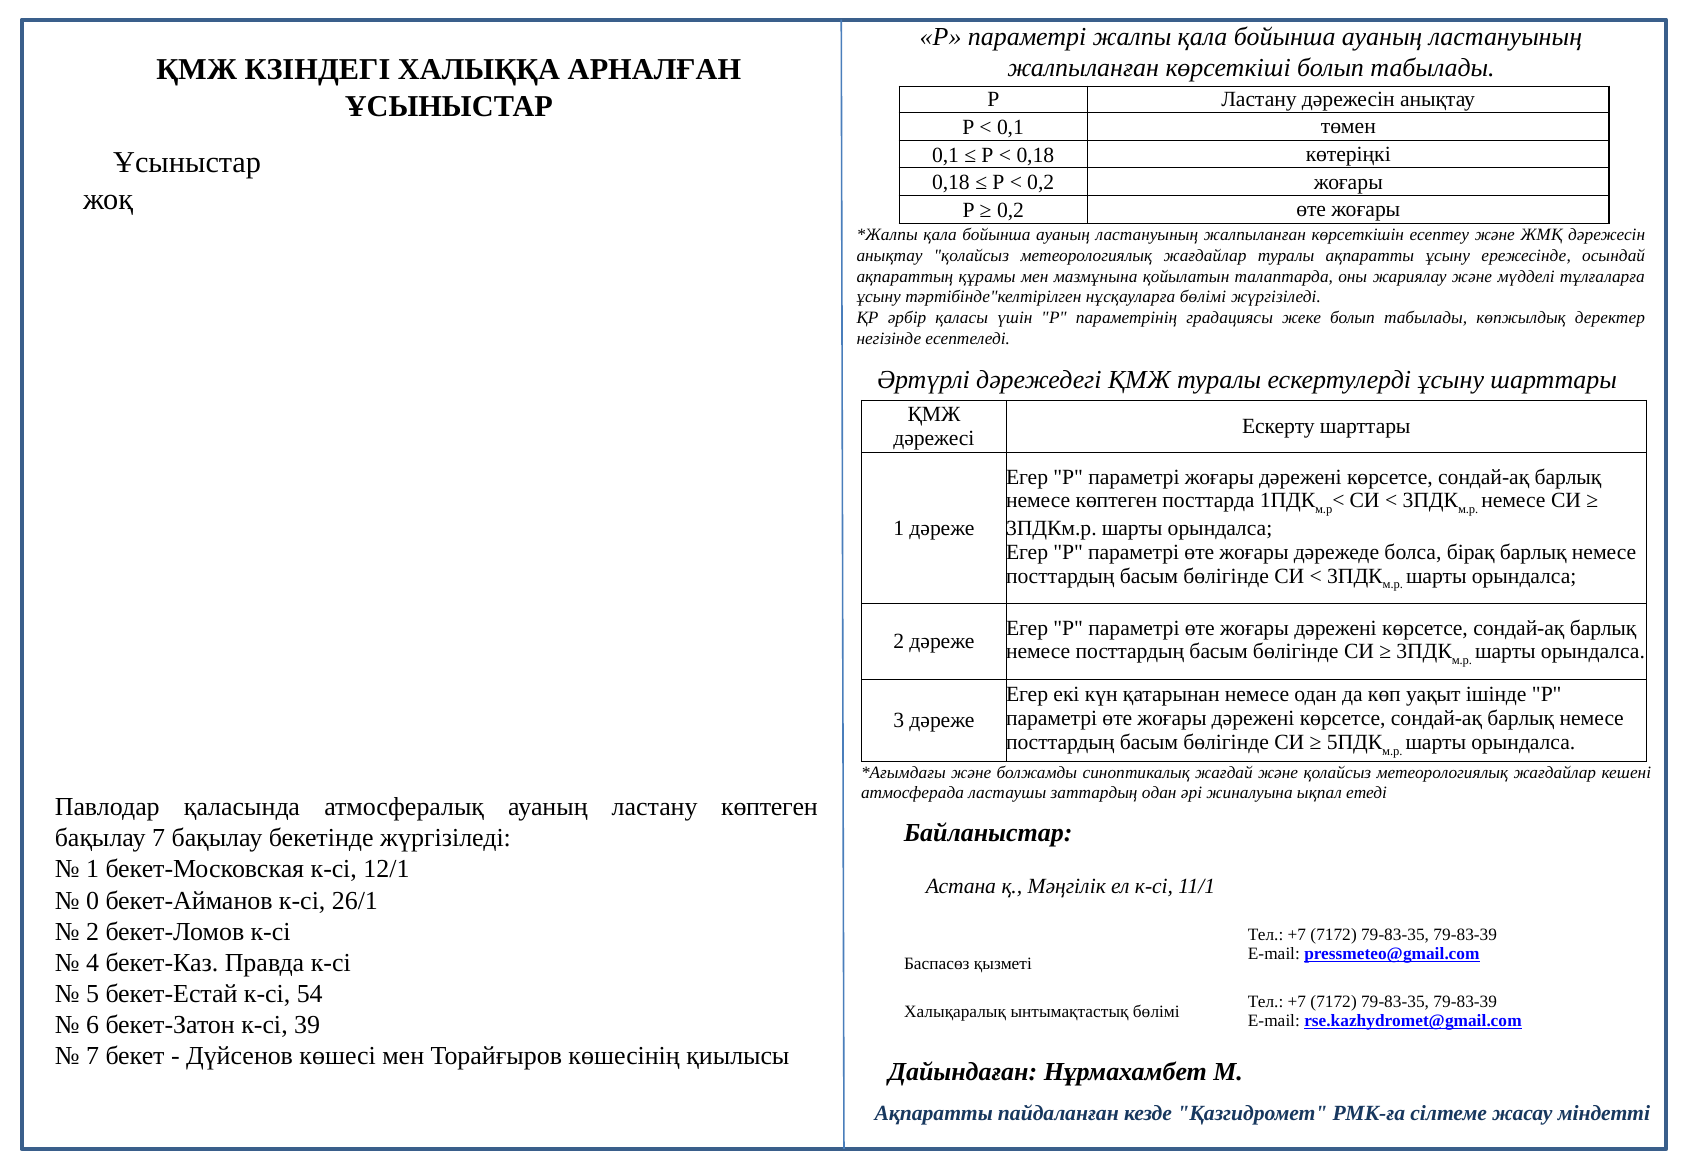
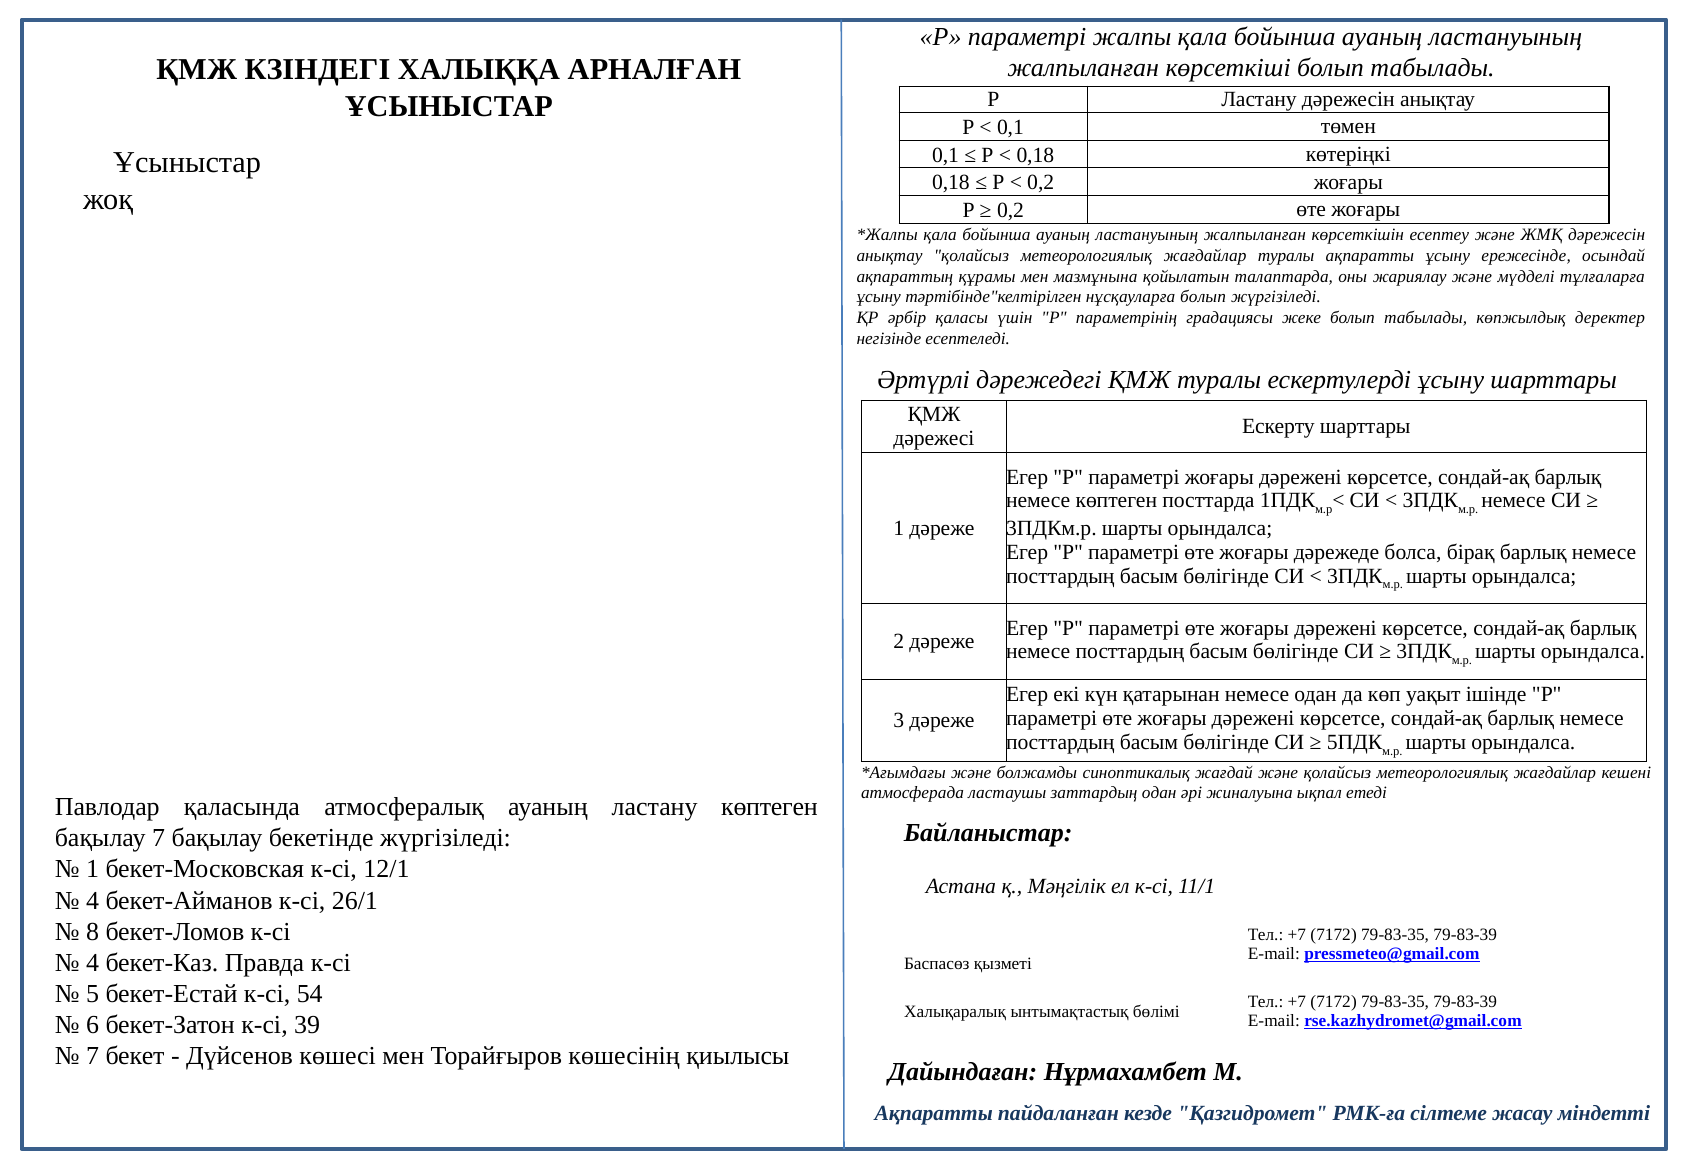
нұсқауларға бөлімі: бөлімі -> болып (1203, 297)
0: 0 -> 4 (93, 900)
2: 2 -> 8 (93, 931)
